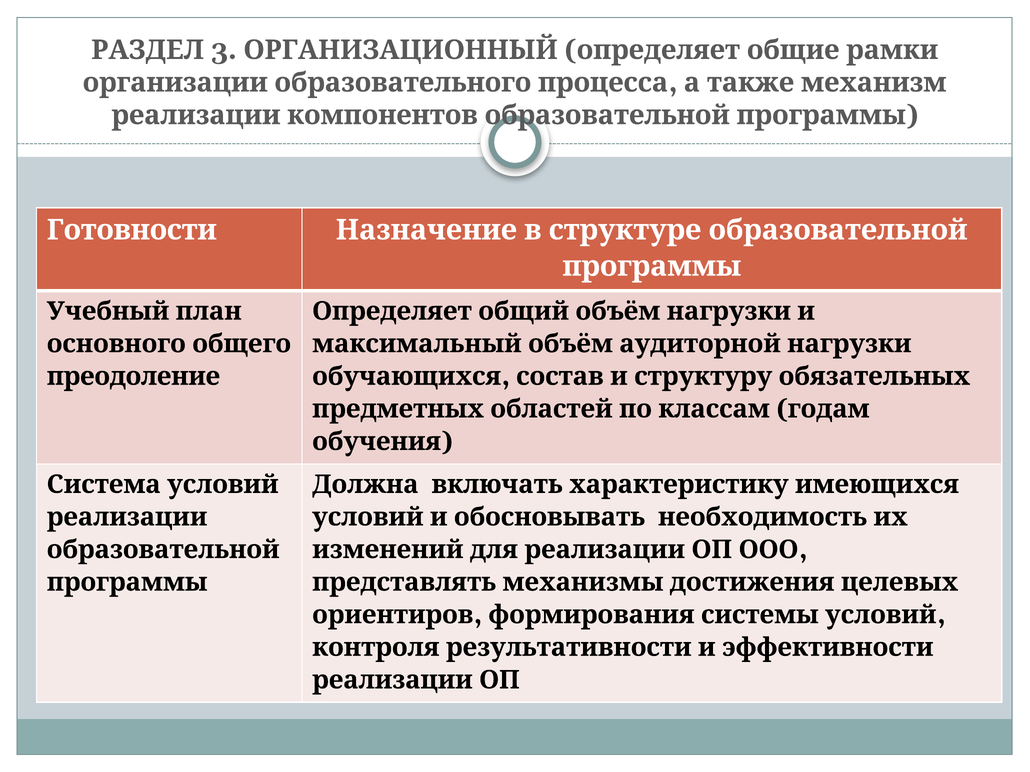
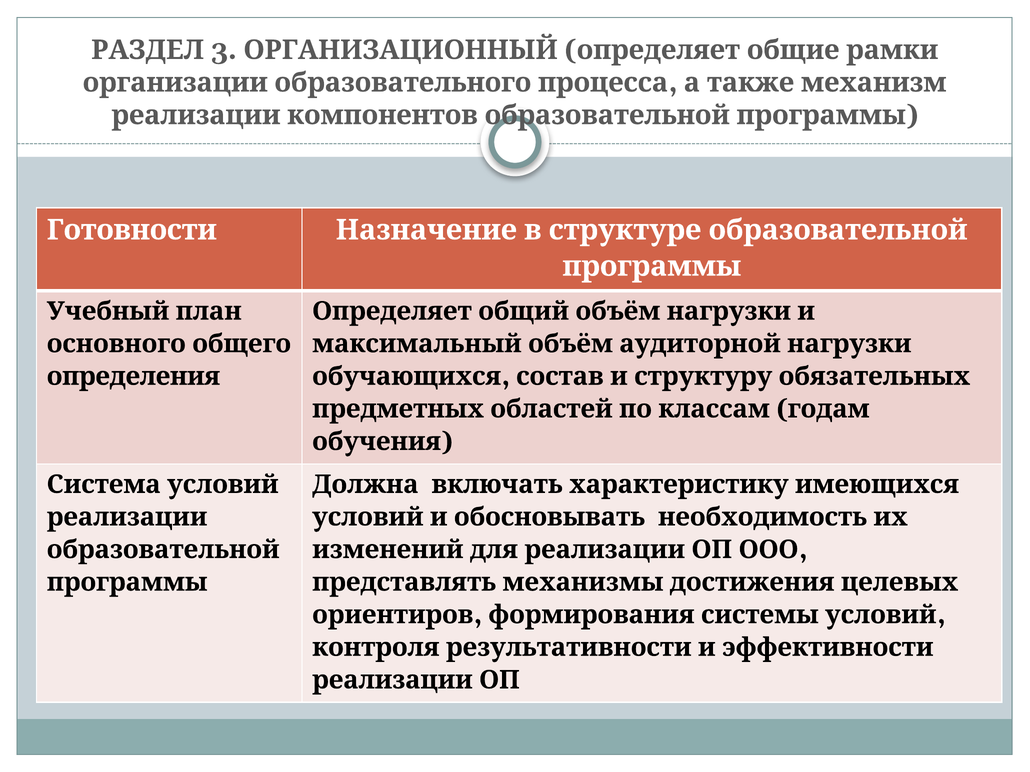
преодоление: преодоление -> определения (133, 377)
